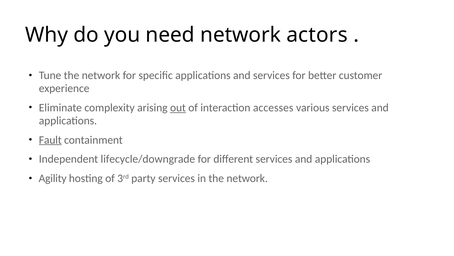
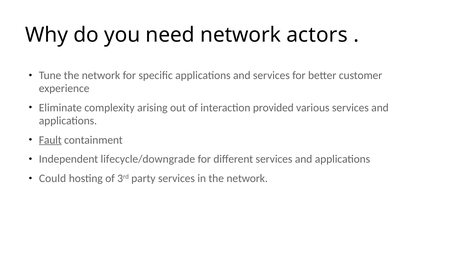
out underline: present -> none (178, 107)
accesses: accesses -> provided (273, 107)
Agility: Agility -> Could (53, 178)
